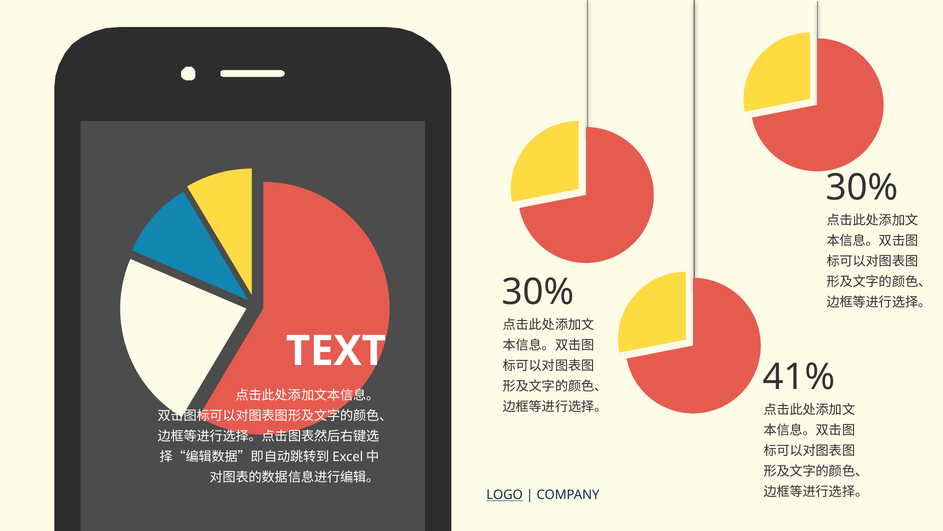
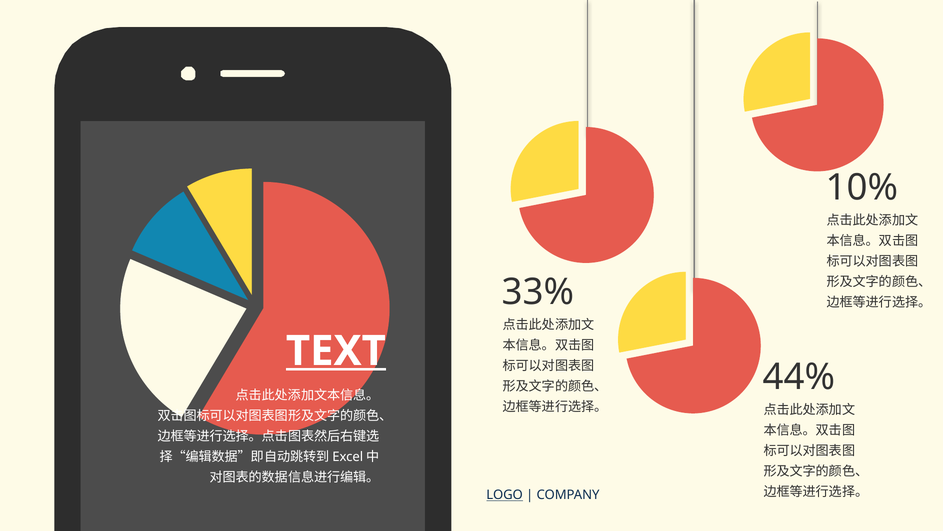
30%: 30% -> 10% (862, 188)
30%: 30% -> 33% (538, 292)
TEXT underline: none -> present (336, 351)
41%: 41% -> 44% (799, 377)
